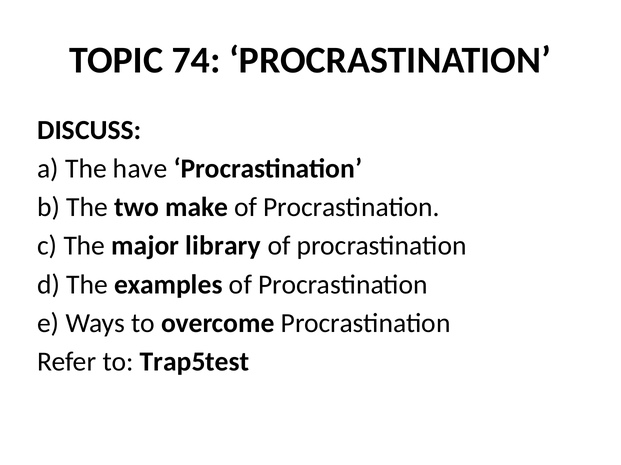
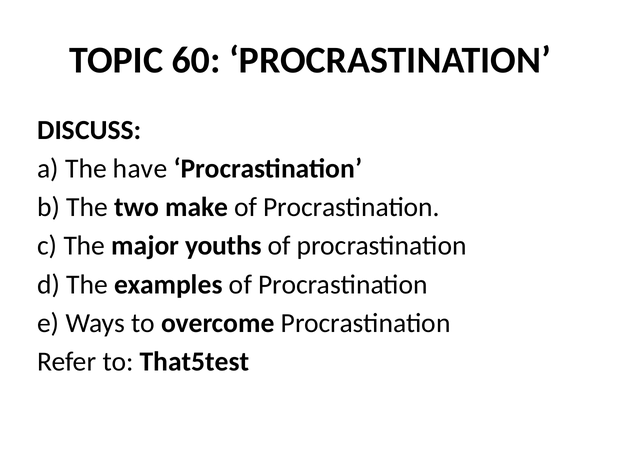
74: 74 -> 60 (196, 60)
library: library -> youths (223, 246)
Trap5test: Trap5test -> That5test (195, 362)
